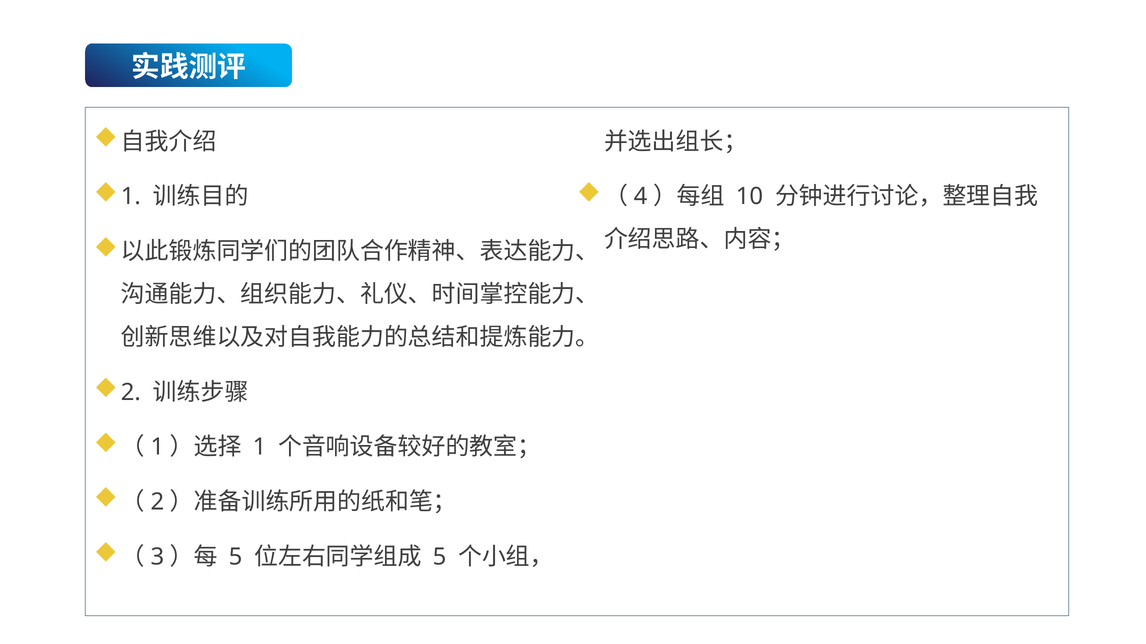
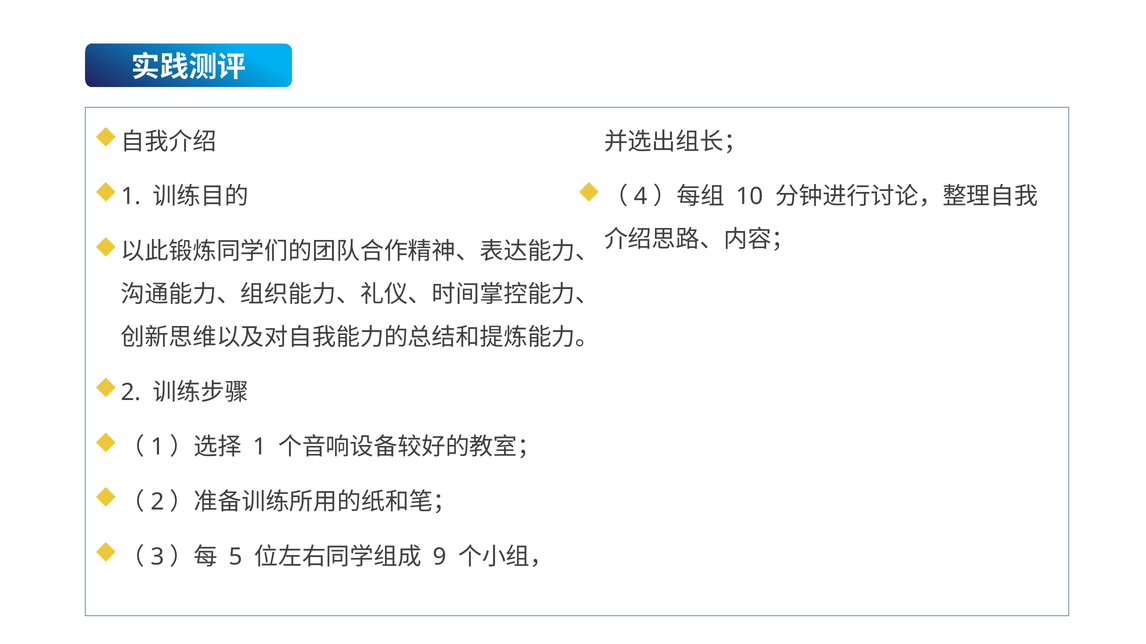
5: 5 -> 9 (439, 557)
